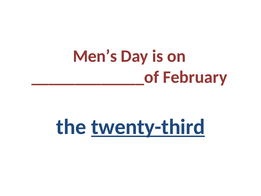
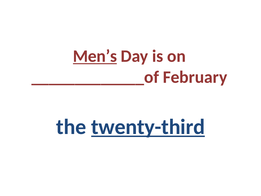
Men’s underline: none -> present (95, 56)
